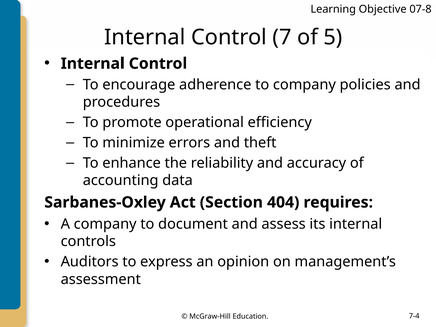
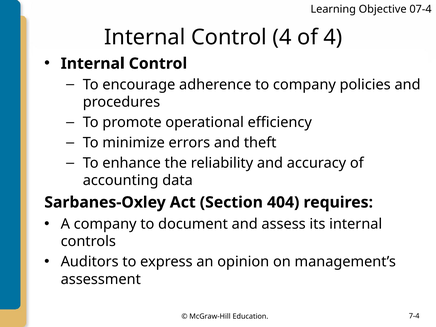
07-8: 07-8 -> 07-4 (421, 9)
Control 7: 7 -> 4 (282, 37)
of 5: 5 -> 4 (333, 37)
